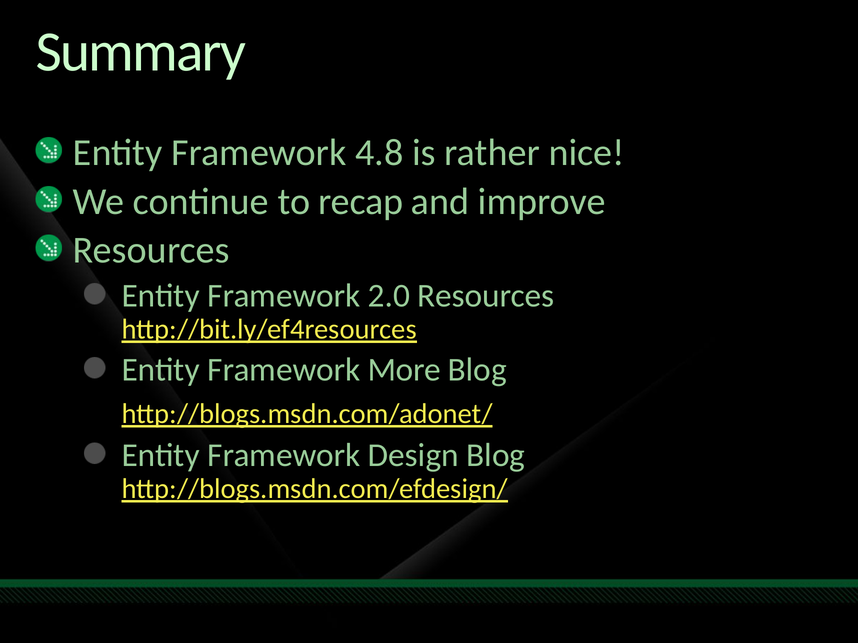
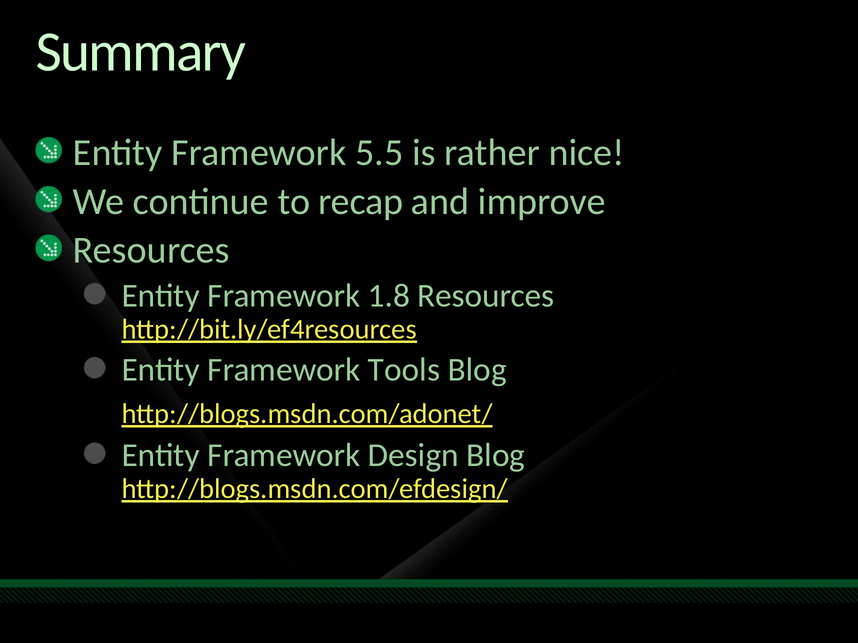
4.8: 4.8 -> 5.5 (379, 153)
2.0: 2.0 -> 1.8 (389, 296)
More: More -> Tools (404, 370)
